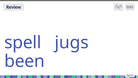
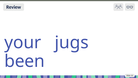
spell: spell -> your (23, 42)
